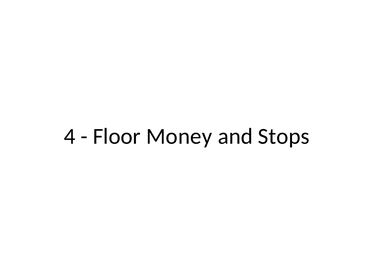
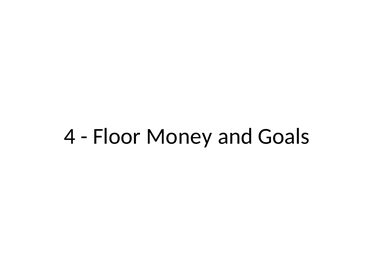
Stops: Stops -> Goals (284, 137)
